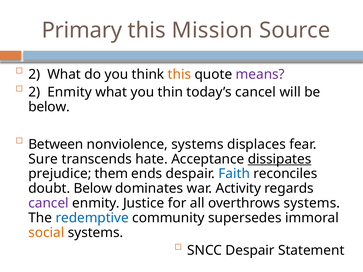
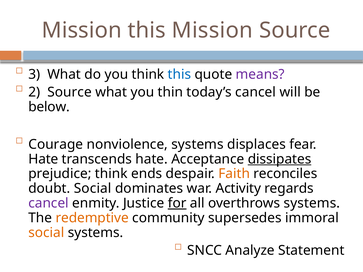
Primary: Primary -> Mission (82, 30)
2: 2 -> 3 (34, 74)
this colour: orange -> blue (179, 74)
2 Enmity: Enmity -> Source (70, 92)
Between: Between -> Courage (56, 144)
Sure: Sure -> Hate (43, 159)
prejudice them: them -> think (111, 174)
Faith colour: blue -> orange (234, 174)
doubt Below: Below -> Social (93, 189)
for underline: none -> present (177, 203)
redemptive colour: blue -> orange (92, 218)
SNCC Despair: Despair -> Analyze (250, 251)
